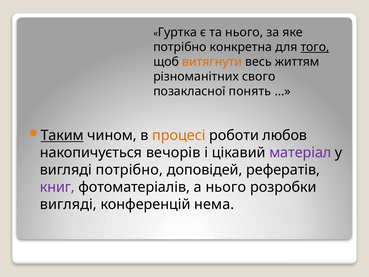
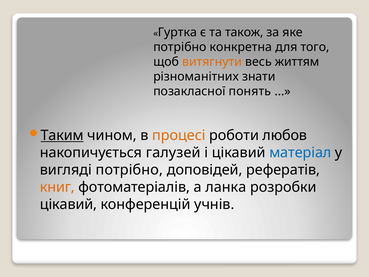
та нього: нього -> також (244, 32)
того underline: present -> none (315, 47)
свого: свого -> знати (259, 76)
вечорів: вечорів -> галузей (173, 153)
матеріал colour: purple -> blue (300, 153)
книг colour: purple -> orange (57, 187)
а нього: нього -> ланка (226, 187)
вигляді: вигляді -> цікавий (68, 204)
нема: нема -> учнів (214, 204)
